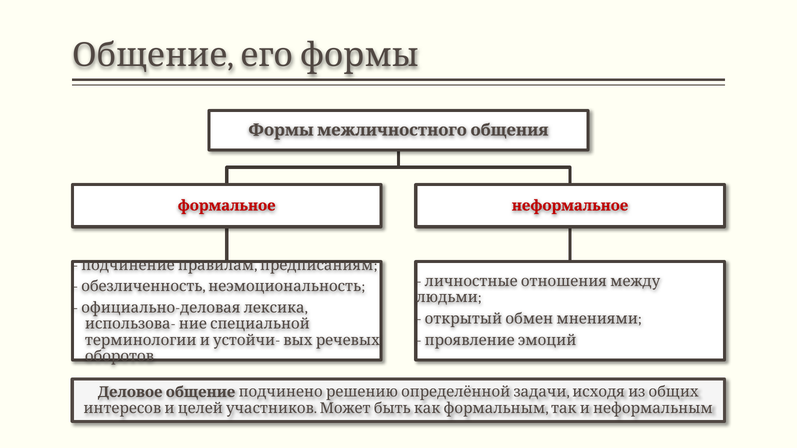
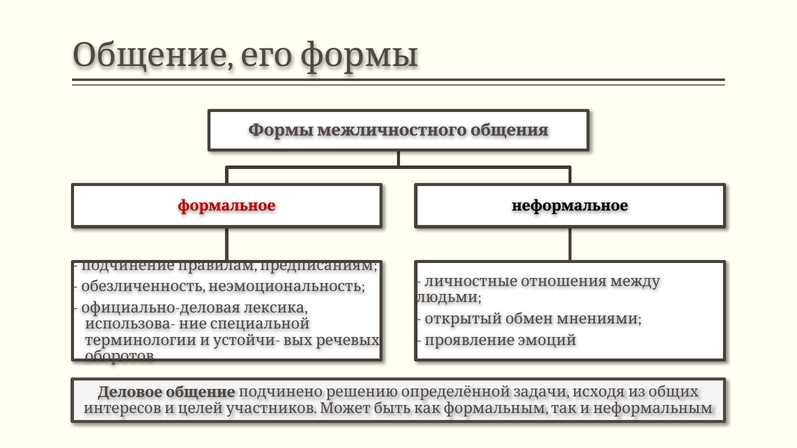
неформальное colour: red -> black (570, 206)
